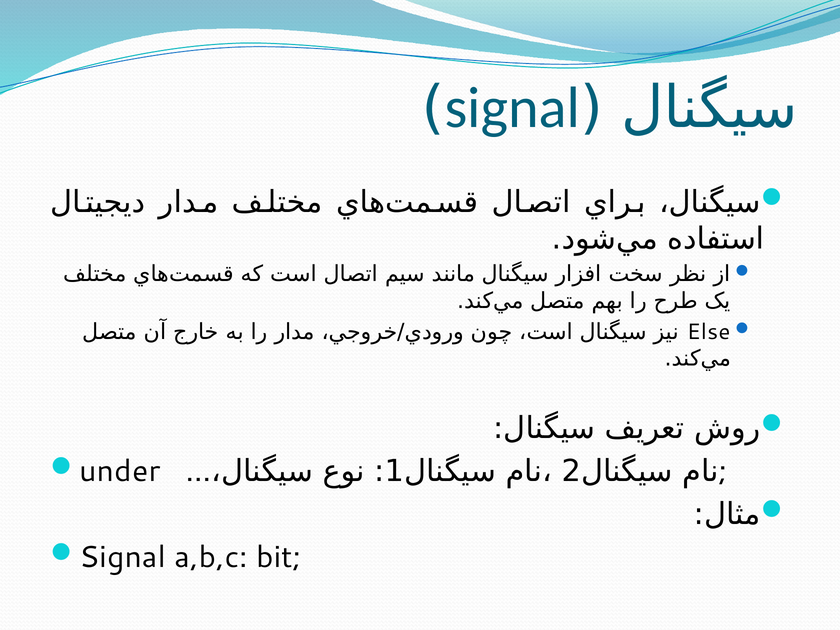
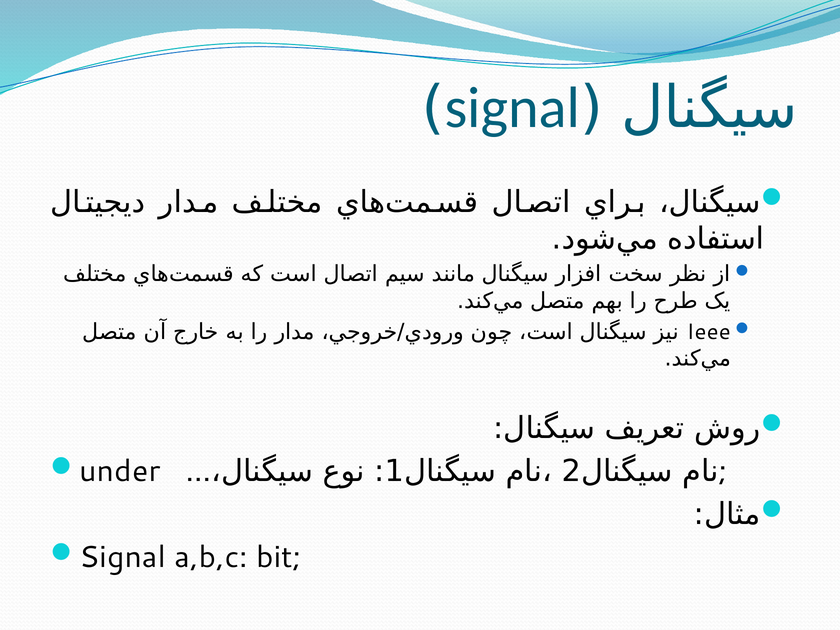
Else: Else -> Ieee (709, 332)
